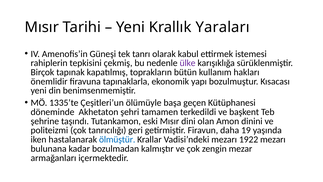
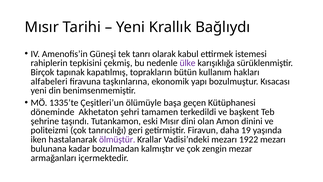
Yaraları: Yaraları -> Bağlıydı (223, 27)
önemlidir: önemlidir -> alfabeleri (49, 81)
tapınaklarla: tapınaklarla -> taşkınlarına (126, 81)
ölmüştür colour: blue -> purple (117, 139)
